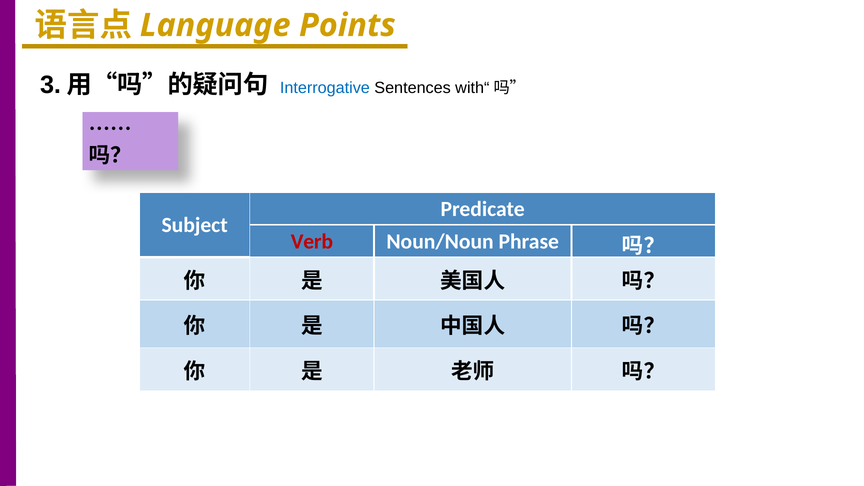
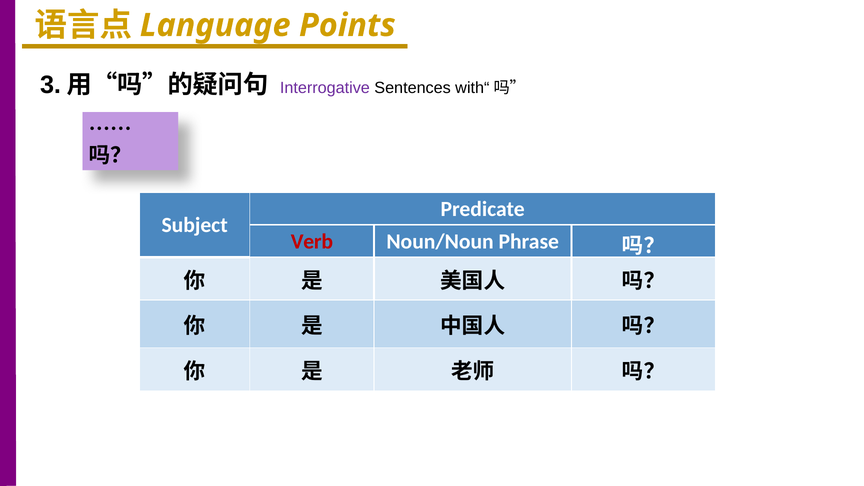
Interrogative colour: blue -> purple (325, 88)
